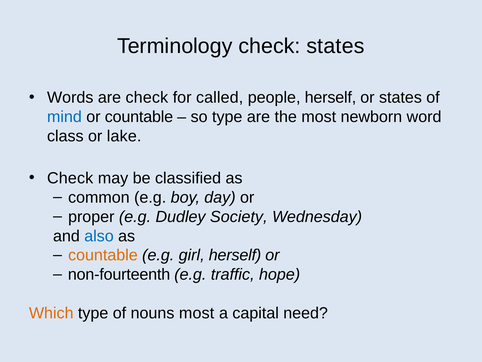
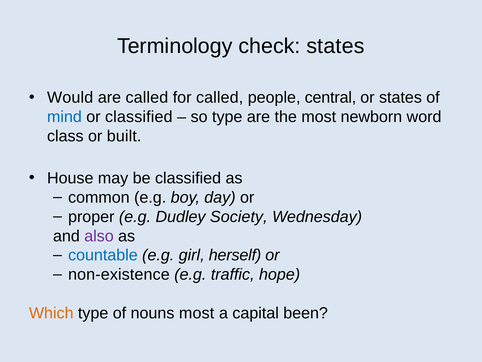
Words: Words -> Would (70, 98)
are check: check -> called (147, 98)
people herself: herself -> central (330, 98)
or countable: countable -> classified (139, 117)
lake: lake -> built (124, 136)
Check: Check -> House (70, 178)
also colour: blue -> purple (99, 236)
countable colour: orange -> blue (103, 255)
non-fourteenth: non-fourteenth -> non-existence (119, 274)
need: need -> been (306, 313)
